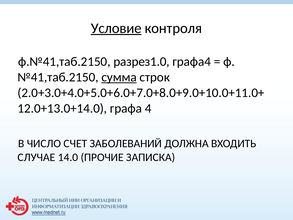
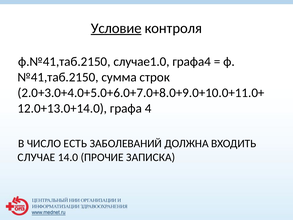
разрез1.0: разрез1.0 -> случае1.0 (141, 61)
сумма underline: present -> none (119, 77)
СЧЕТ: СЧЕТ -> ЕСТЬ (75, 143)
